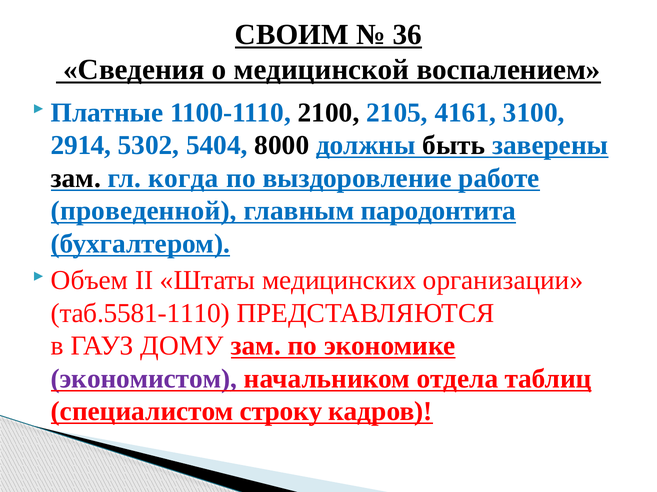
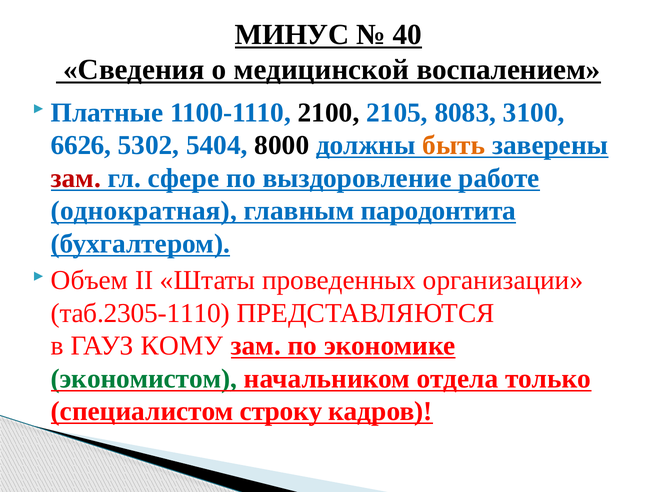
СВОИМ: СВОИМ -> МИНУС (292, 35)
36: 36 -> 40 (407, 35)
4161: 4161 -> 8083 (465, 113)
2914: 2914 -> 6626 (81, 146)
быть colour: black -> orange (454, 146)
зам colour: black -> red (76, 178)
когда: когда -> сфере (183, 178)
проведенной: проведенной -> однократная (144, 211)
медицинских: медицинских -> проведенных (339, 281)
таб.5581-1110: таб.5581-1110 -> таб.2305-1110 (140, 313)
ДОМУ: ДОМУ -> КОМУ (182, 346)
экономистом colour: purple -> green (144, 379)
таблиц: таблиц -> только (548, 379)
